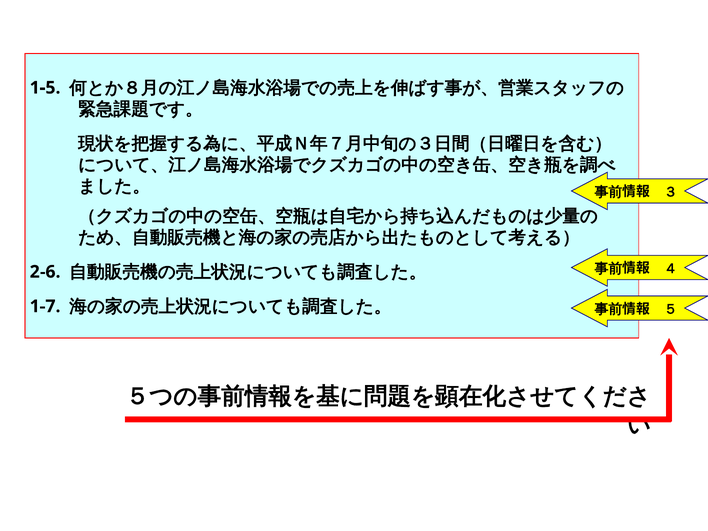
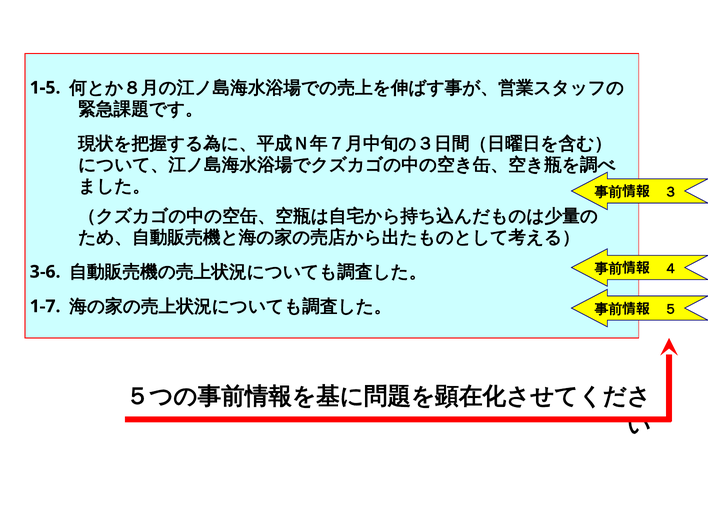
2-6: 2-6 -> 3-6 (45, 272)
